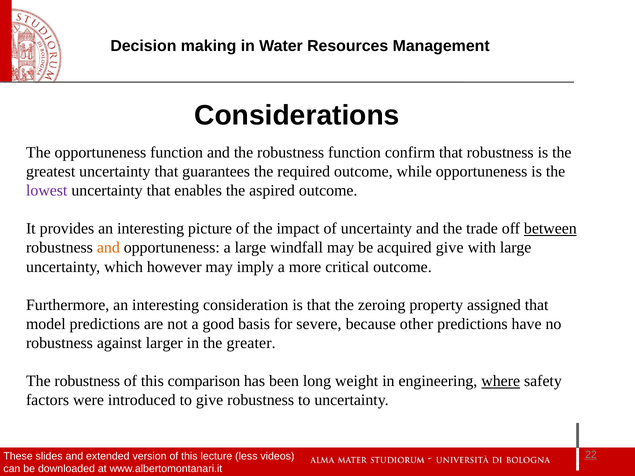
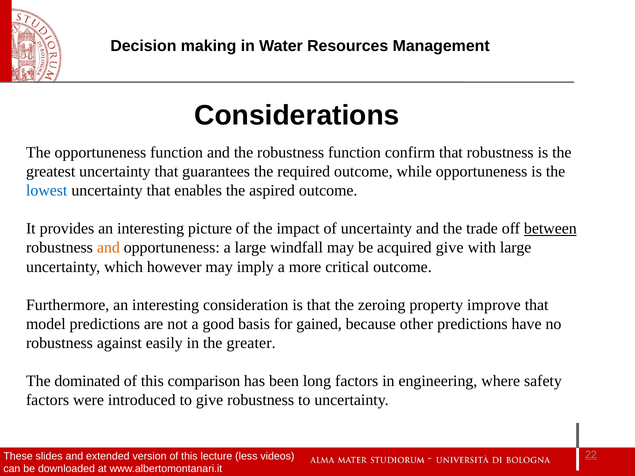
lowest colour: purple -> blue (47, 191)
assigned: assigned -> improve (494, 305)
severe: severe -> gained (319, 324)
larger: larger -> easily (164, 343)
robustness: robustness -> dominated (87, 381)
long weight: weight -> factors (357, 381)
where underline: present -> none (501, 381)
